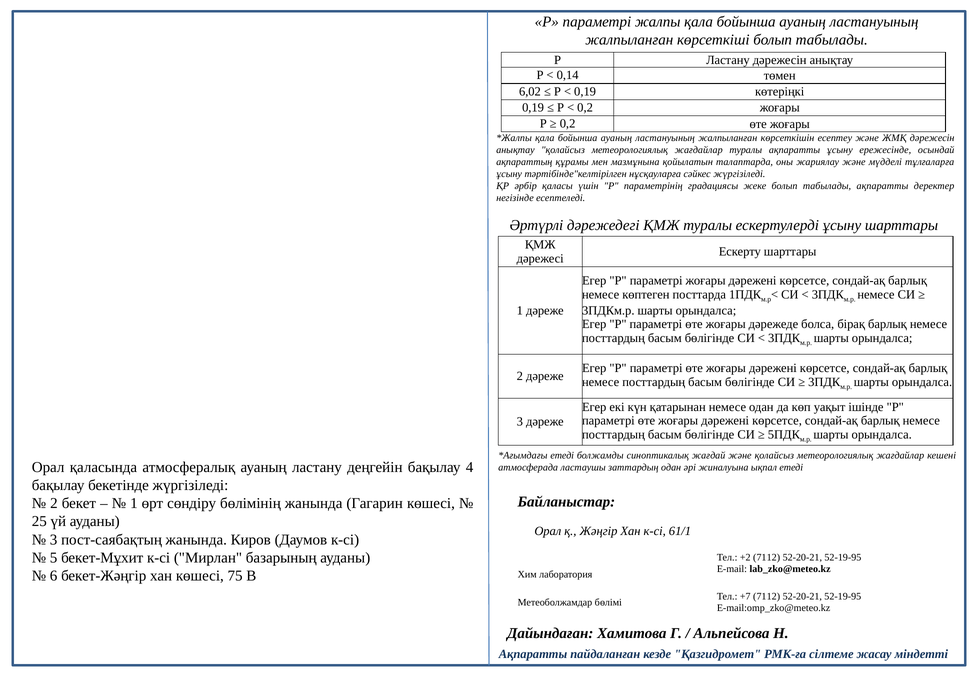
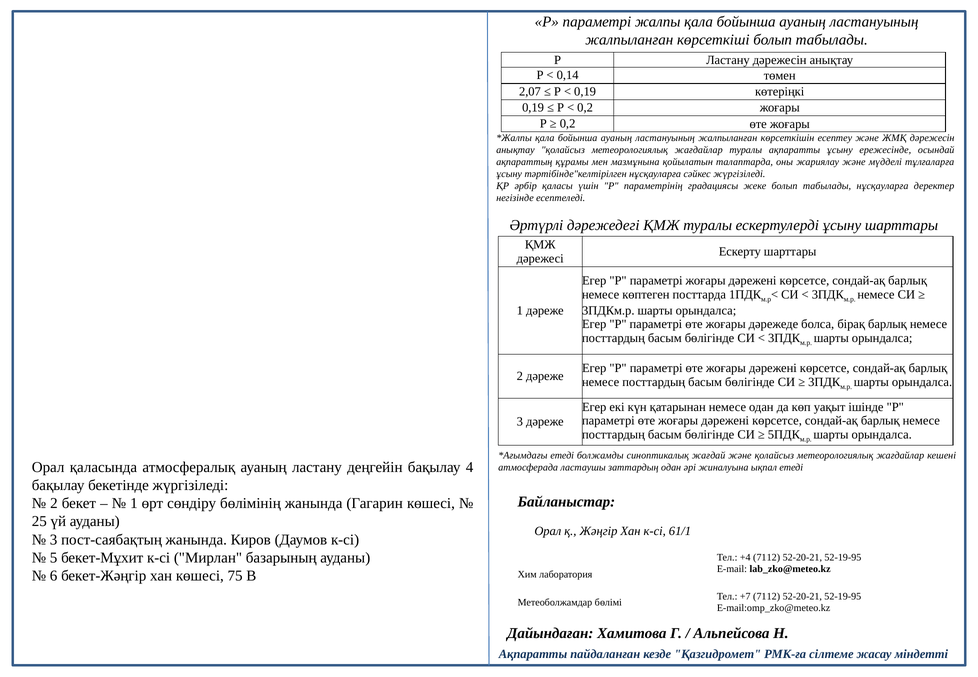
6,02: 6,02 -> 2,07 (530, 91)
табылады ақпаратты: ақпаратты -> нұсқауларға (882, 186)
+2: +2 -> +4 (745, 558)
